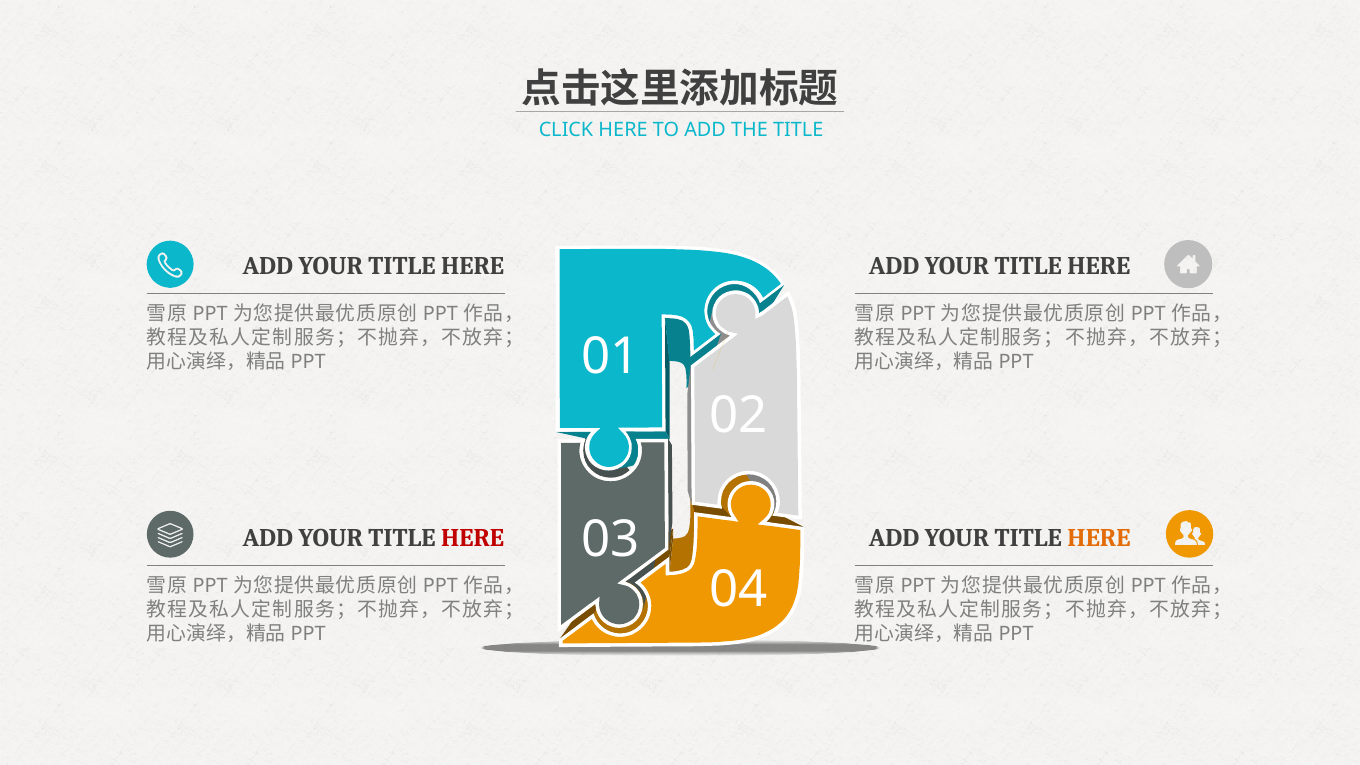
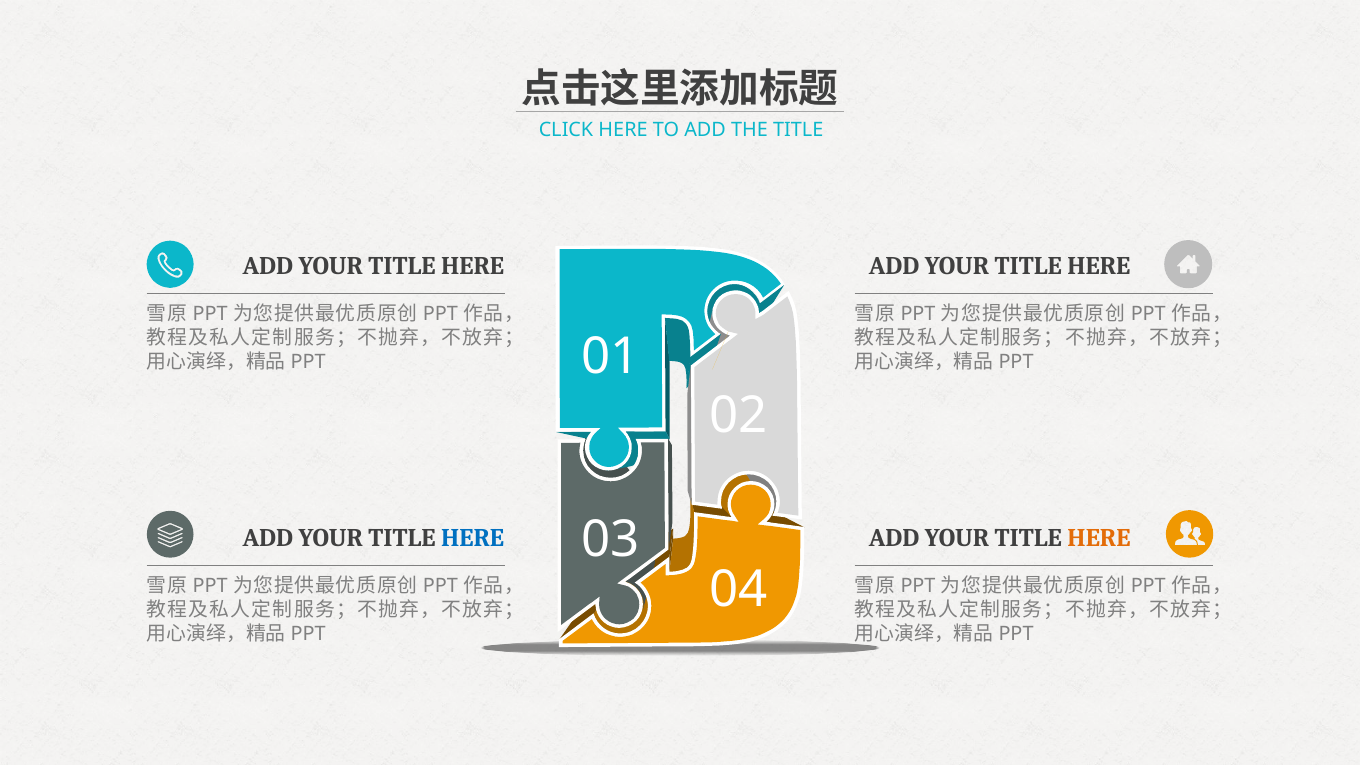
HERE colour: red -> blue (473, 538)
